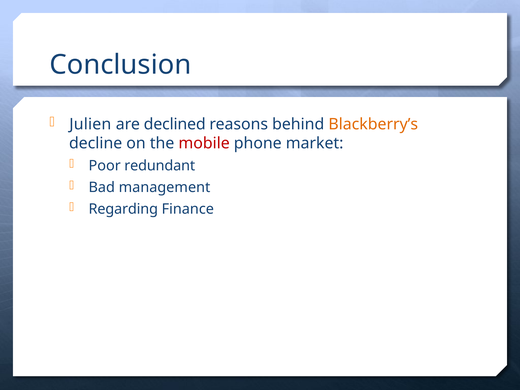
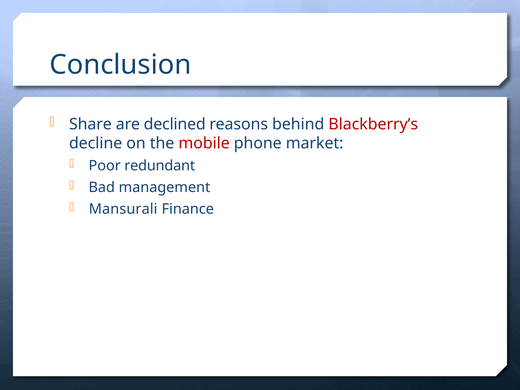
Julien: Julien -> Share (90, 124)
Blackberry’s colour: orange -> red (373, 124)
Regarding: Regarding -> Mansurali (123, 209)
